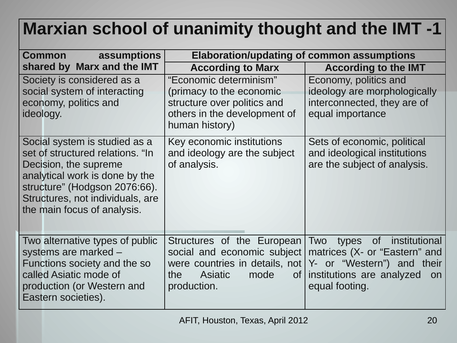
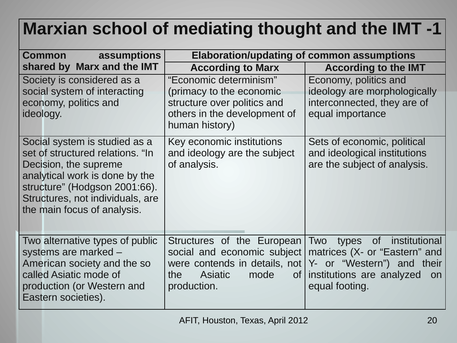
unanimity: unanimity -> mediating (213, 29)
2076:66: 2076:66 -> 2001:66 (136, 187)
Functions: Functions -> American (44, 263)
countries: countries -> contends (215, 263)
